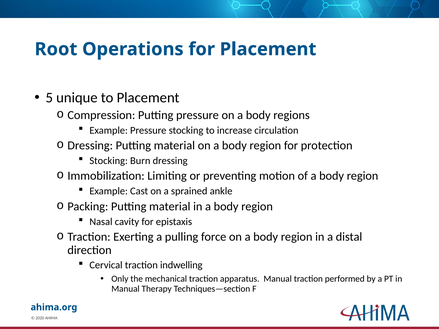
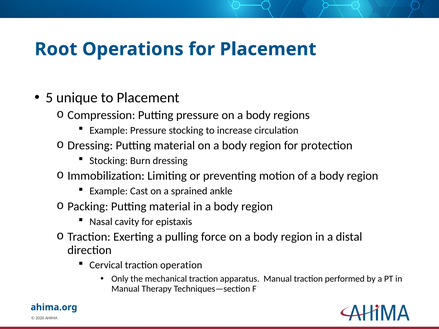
indwelling: indwelling -> operation (181, 265)
